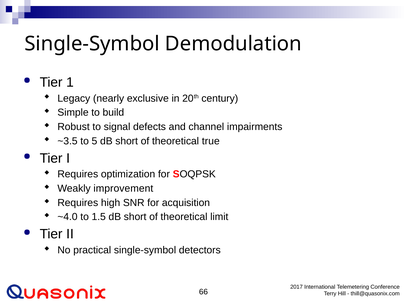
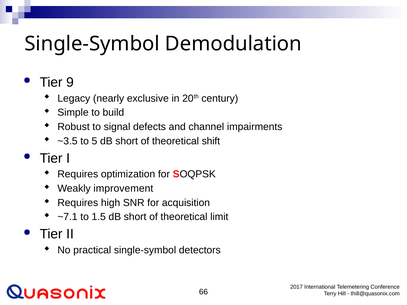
1: 1 -> 9 (70, 82)
true: true -> shift (211, 141)
~4.0: ~4.0 -> ~7.1 (68, 217)
